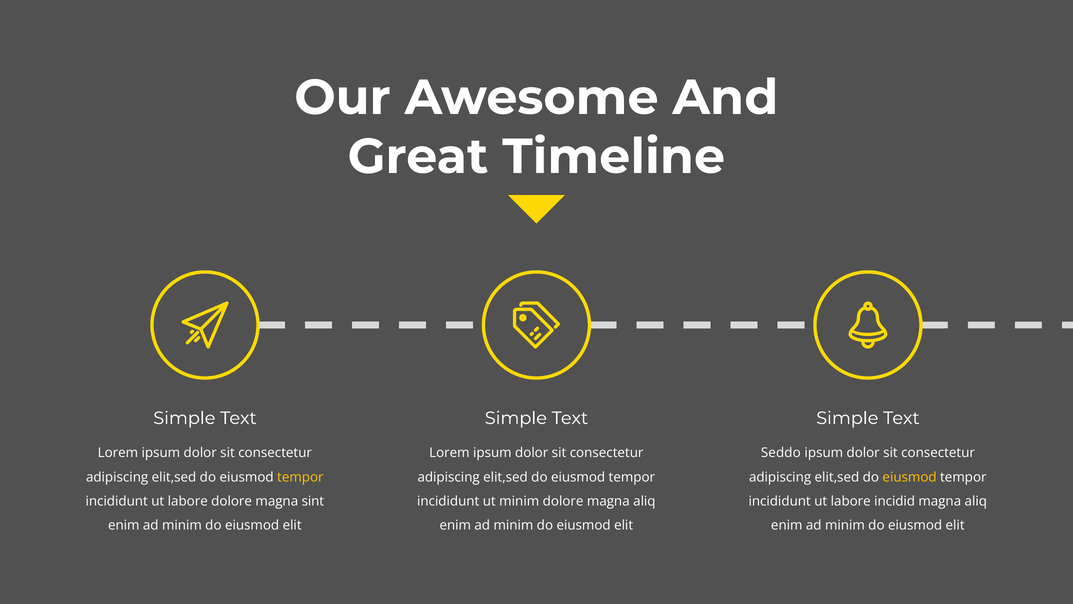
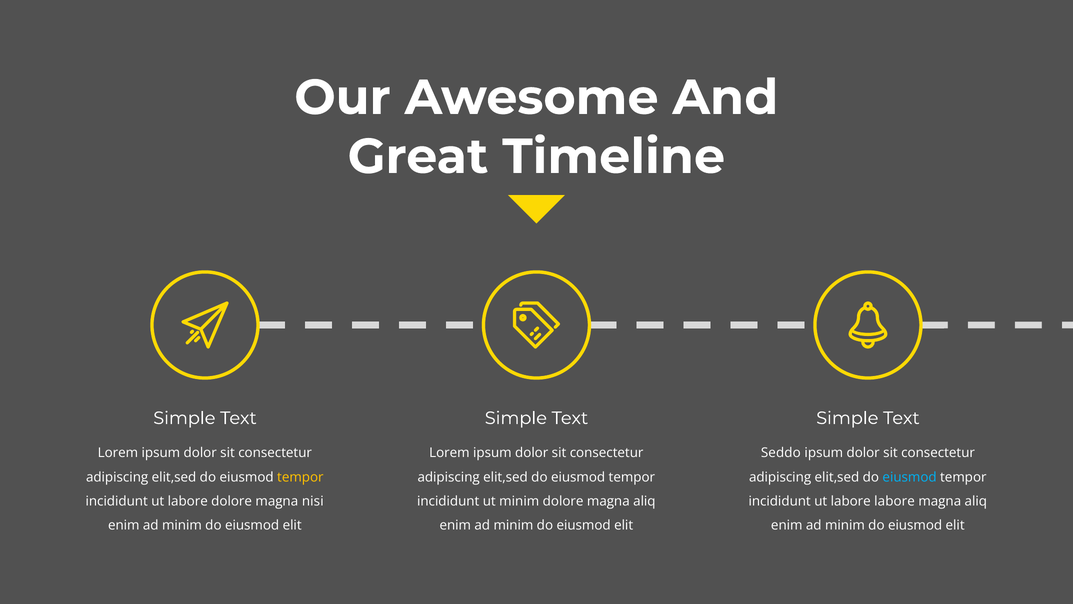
eiusmod colour: yellow -> light blue (910, 477)
sint: sint -> nisi (313, 501)
labore incidid: incidid -> labore (895, 501)
